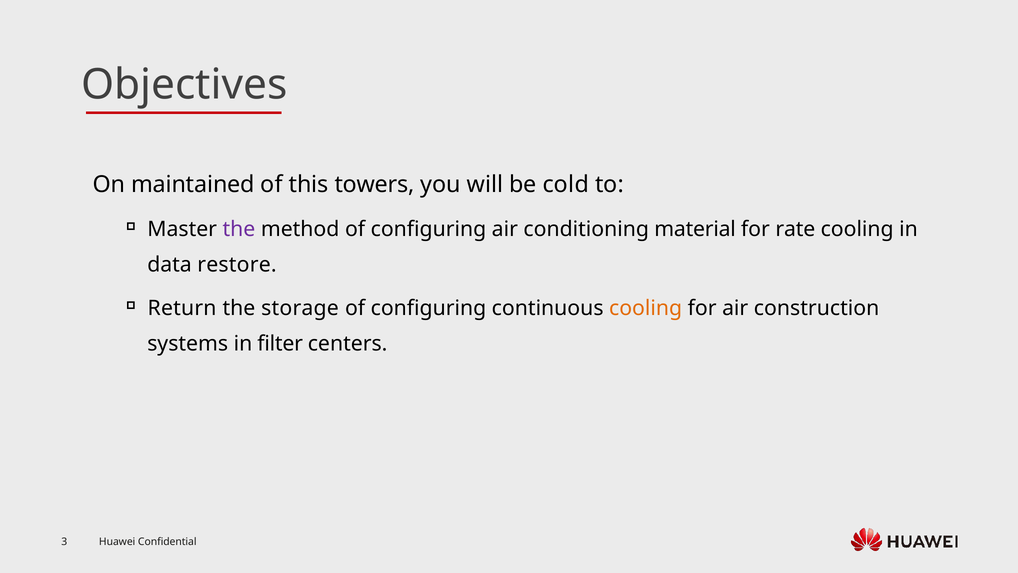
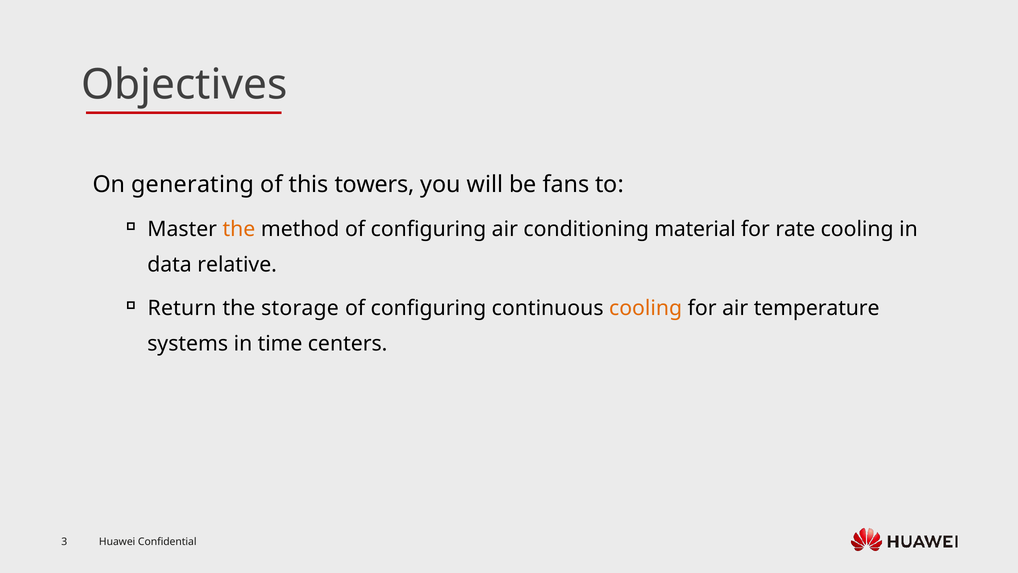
maintained: maintained -> generating (193, 185)
cold: cold -> fans (566, 185)
the colour: purple -> orange (239, 229)
restore: restore -> relative (237, 265)
construction: construction -> temperature (817, 308)
filter: filter -> time (280, 343)
